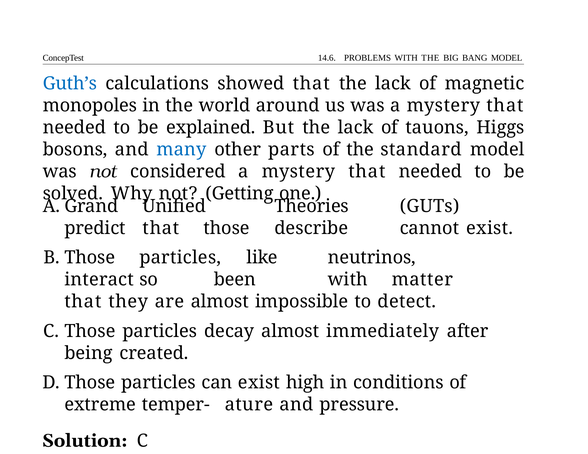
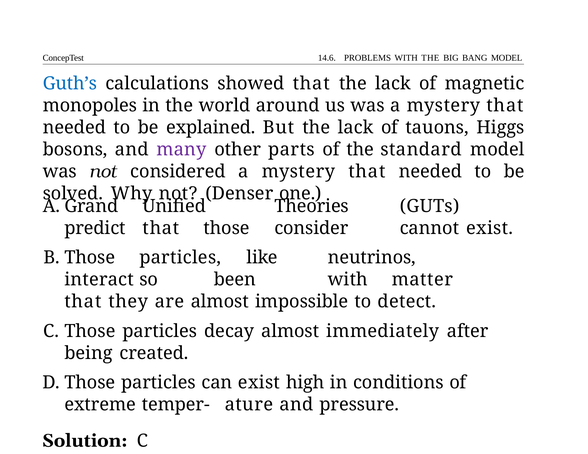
many colour: blue -> purple (181, 150)
Getting: Getting -> Denser (239, 194)
describe: describe -> consider (311, 228)
